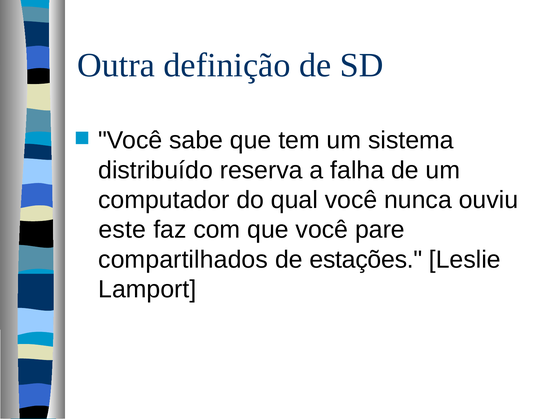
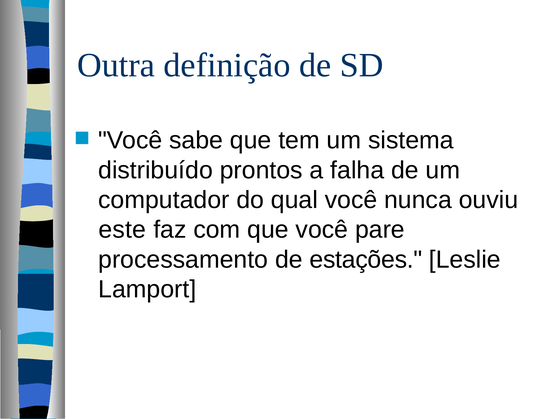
reserva: reserva -> prontos (261, 170)
compartilhados: compartilhados -> processamento (183, 260)
